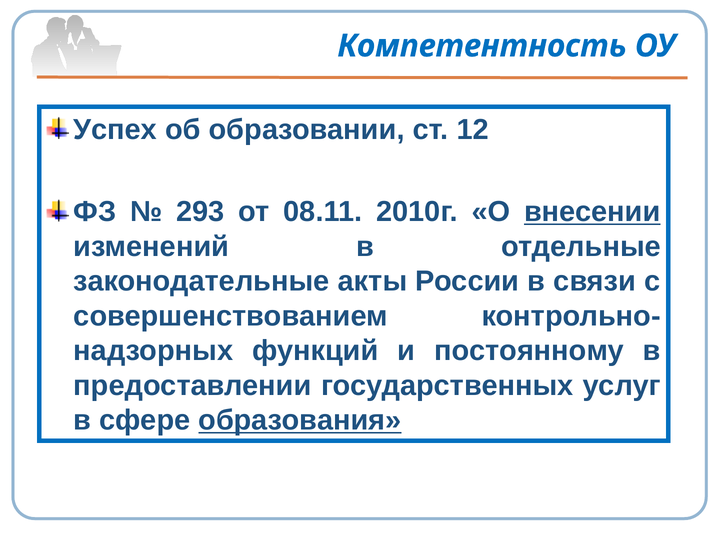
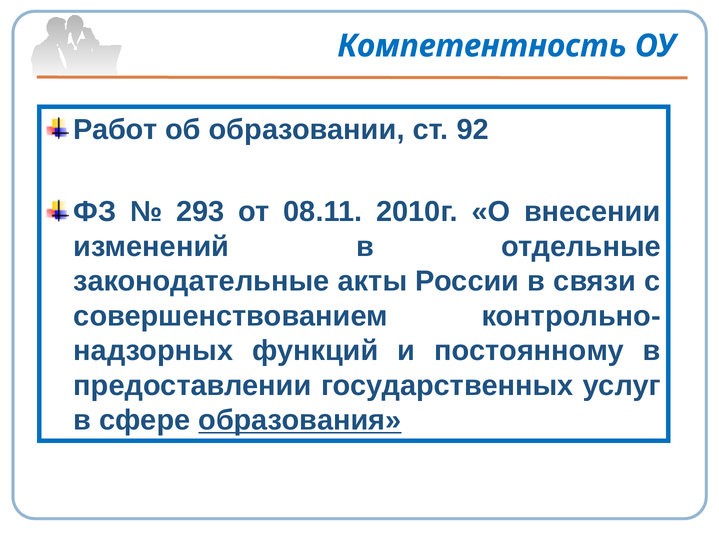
Успех: Успех -> Работ (115, 130)
12: 12 -> 92 (473, 130)
внесении underline: present -> none (592, 212)
